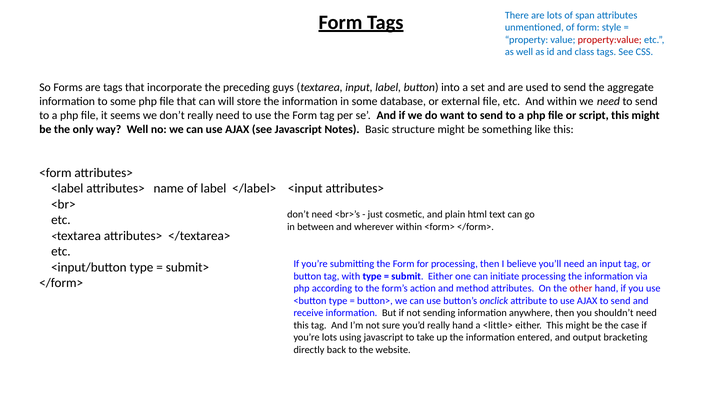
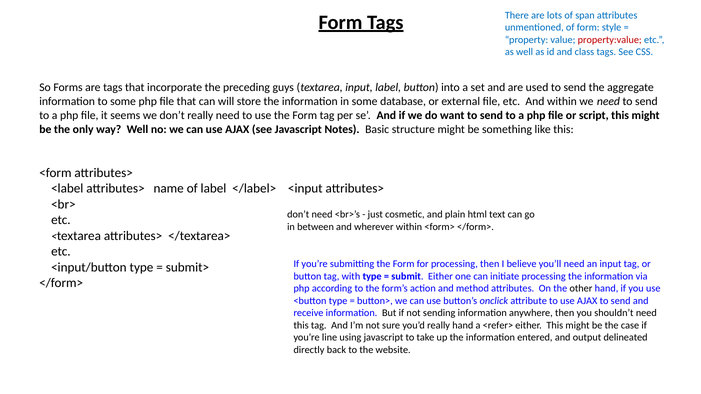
other colour: red -> black (581, 289)
<little>: <little> -> <refer> (498, 325)
you’re lots: lots -> line (330, 338)
bracketing: bracketing -> delineated (626, 338)
